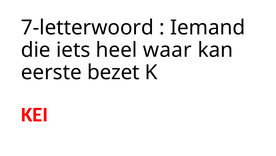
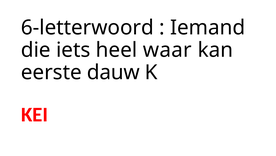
7-letterwoord: 7-letterwoord -> 6-letterwoord (87, 27)
bezet: bezet -> dauw (113, 72)
